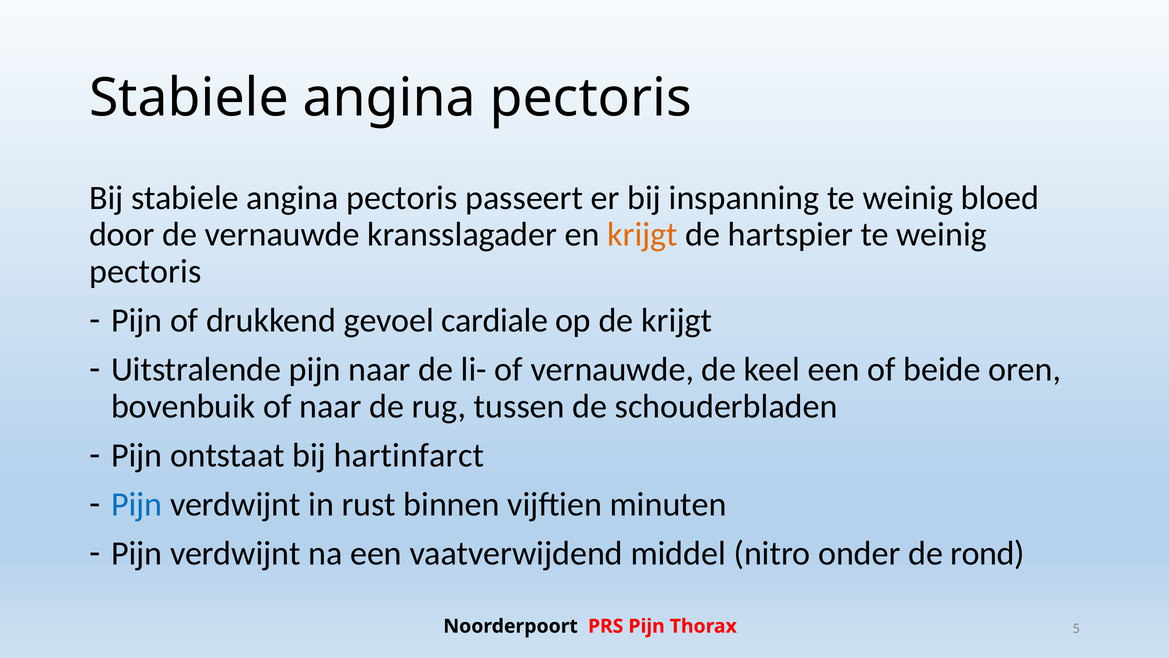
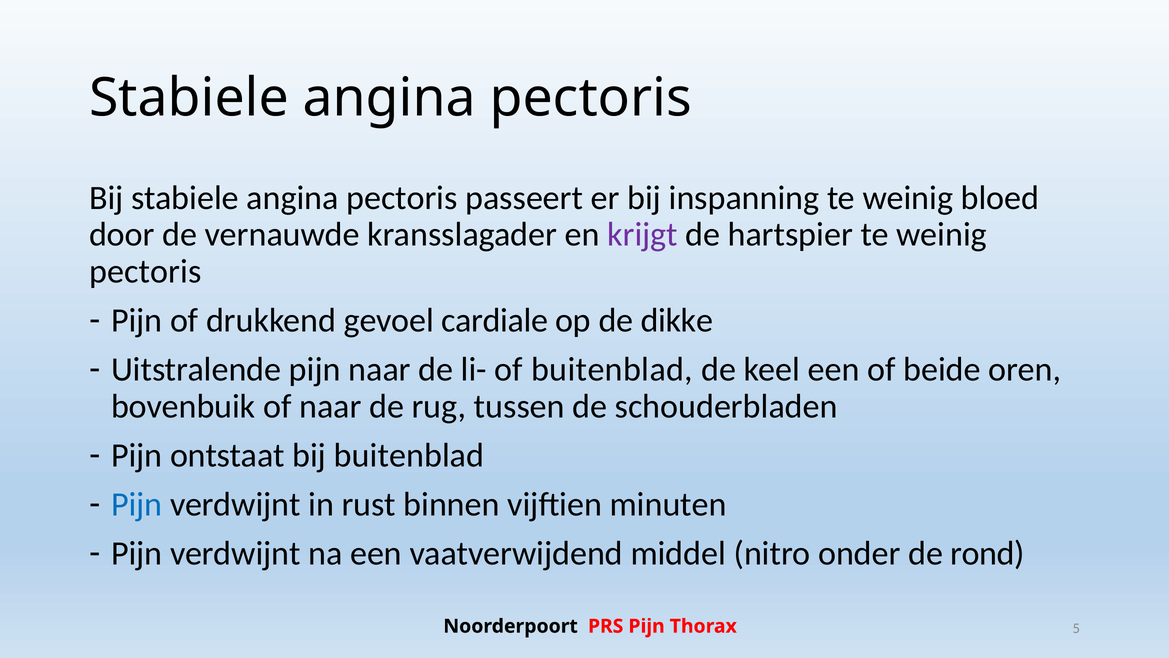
krijgt colour: orange -> purple (643, 234)
de krijgt: krijgt -> dikke (677, 320)
of vernauwde: vernauwde -> buitenblad (612, 369)
bij hartinfarct: hartinfarct -> buitenblad (409, 455)
